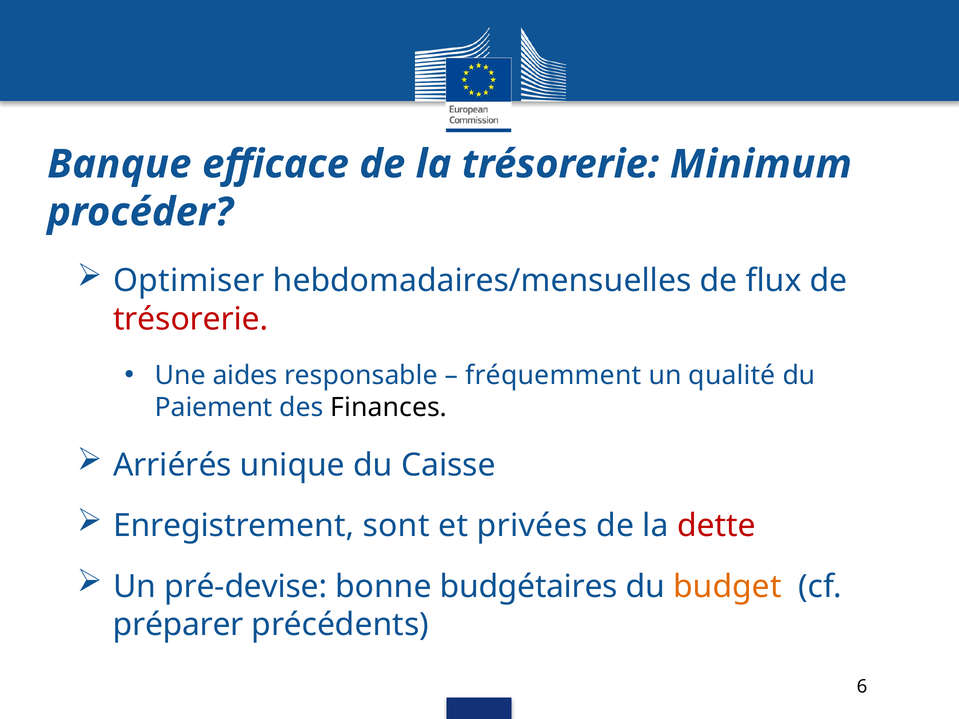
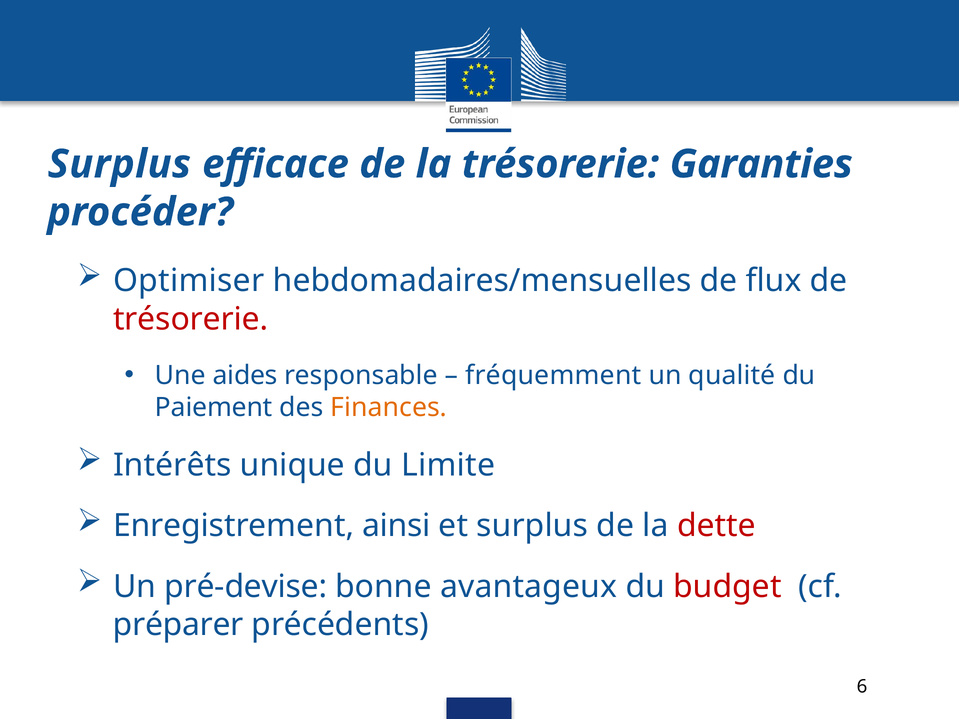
Banque: Banque -> Surplus (119, 164)
Minimum: Minimum -> Garanties (761, 164)
Finances colour: black -> orange (389, 407)
Arriérés: Arriérés -> Intérêts (172, 465)
Caisse: Caisse -> Limite (448, 465)
sont: sont -> ainsi (396, 526)
et privées: privées -> surplus (532, 526)
budgétaires: budgétaires -> avantageux (529, 587)
budget colour: orange -> red (727, 587)
